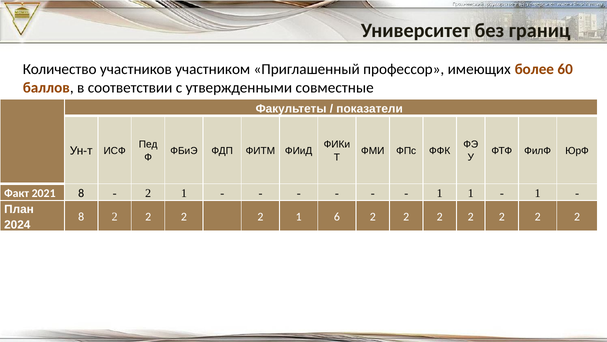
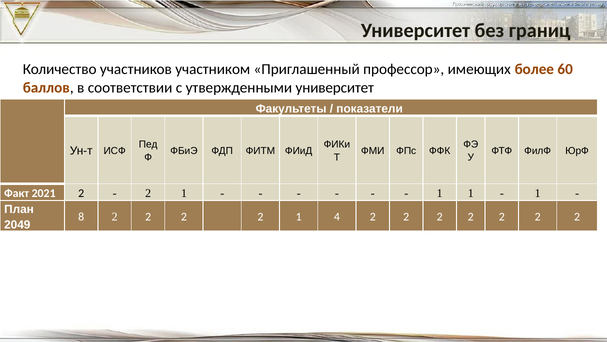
утвержденными совместные: совместные -> университет (335, 87)
2021 8: 8 -> 2 (81, 193)
6: 6 -> 4 (337, 217)
2024: 2024 -> 2049 (17, 224)
